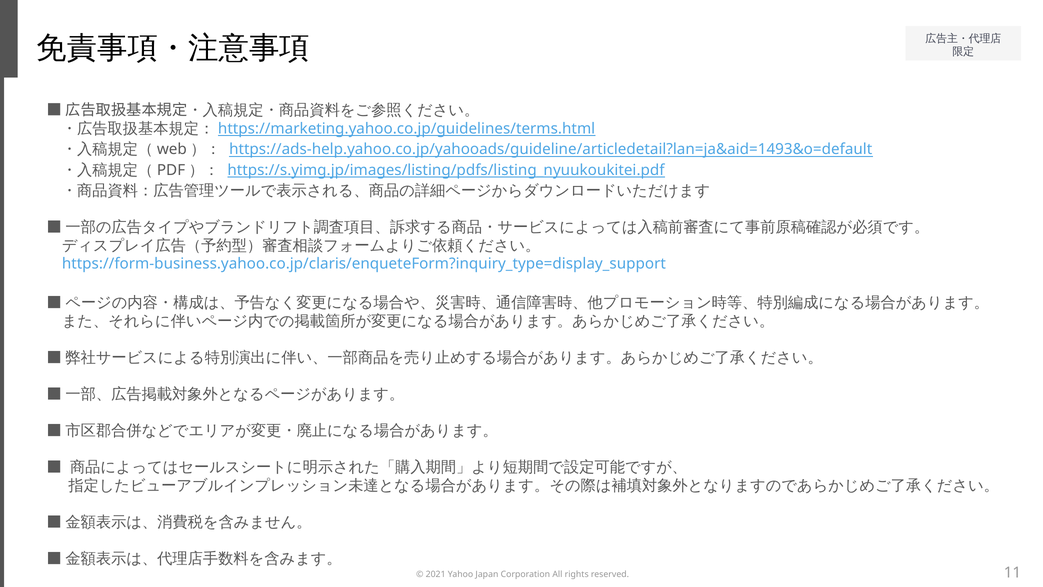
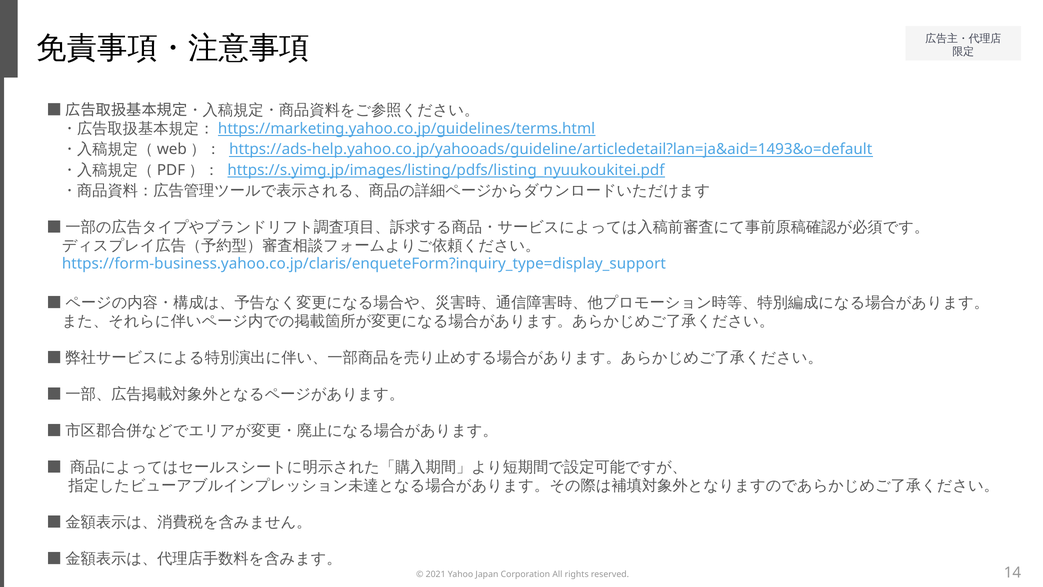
11: 11 -> 14 (1012, 572)
